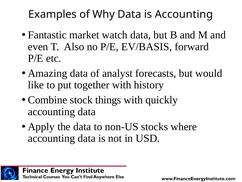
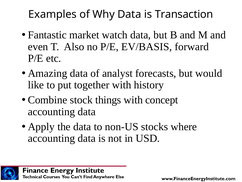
is Accounting: Accounting -> Transaction (184, 14)
quickly: quickly -> concept (162, 100)
